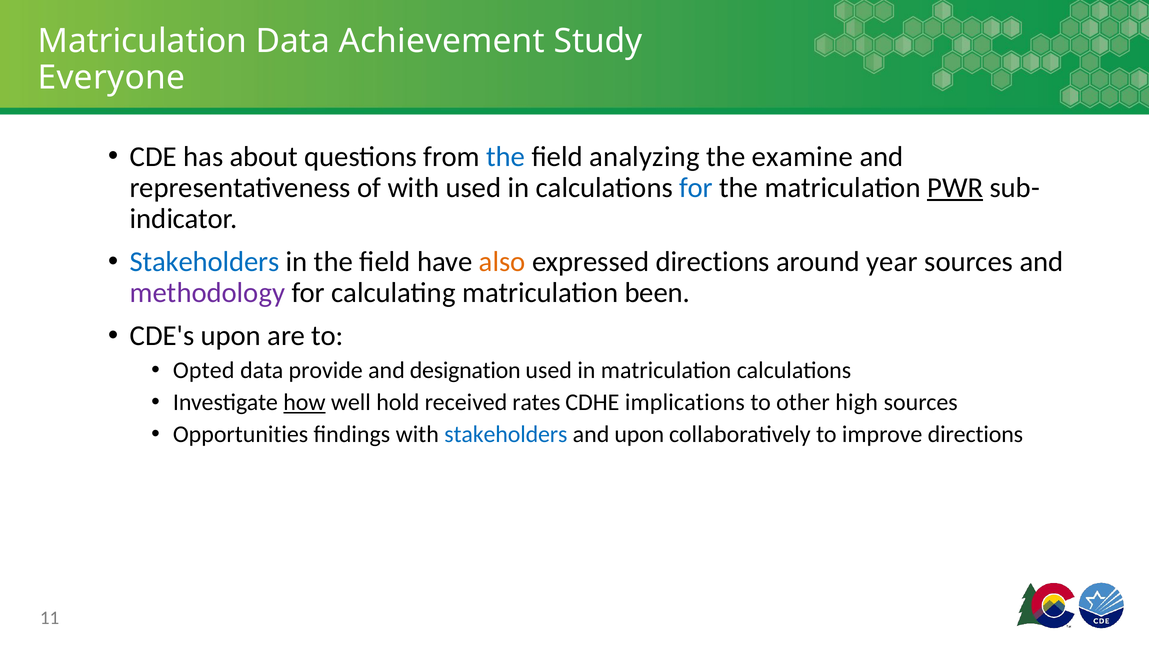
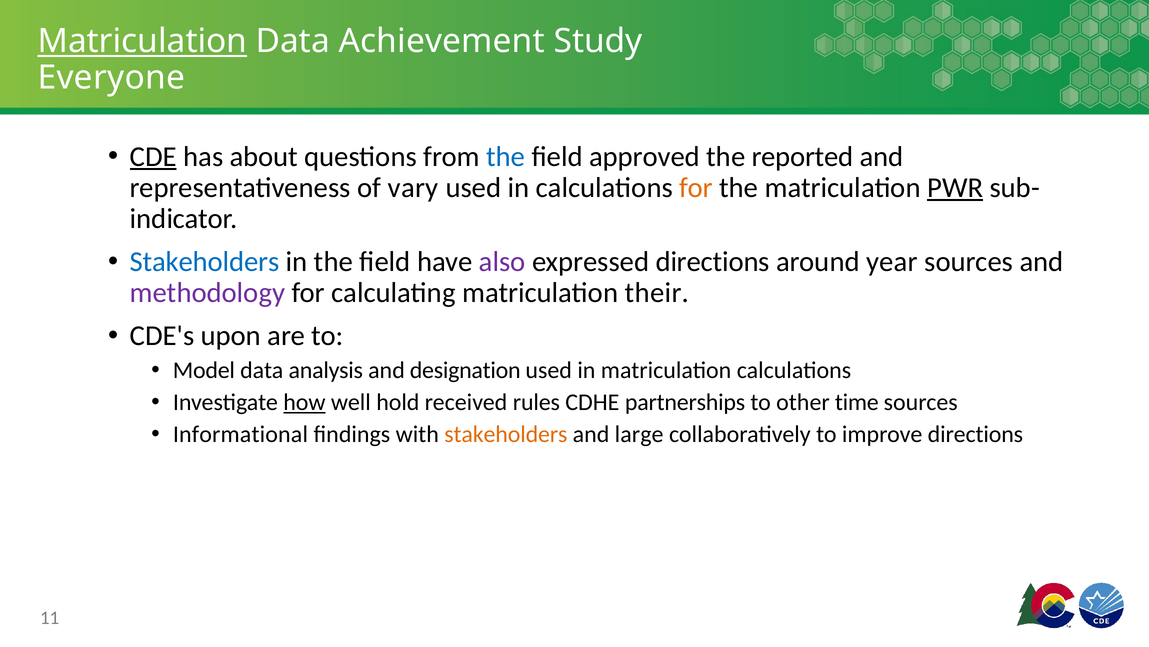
Matriculation underline: none -> present (142, 41)
CDE underline: none -> present (153, 156)
analyzing: analyzing -> approved (645, 156)
examine: examine -> reported (803, 156)
of with: with -> vary (413, 187)
for colour: blue -> orange (696, 187)
also colour: orange -> purple (502, 261)
been: been -> their (657, 293)
Opted: Opted -> Model (204, 370)
provide: provide -> analysis (326, 370)
rates: rates -> rules (536, 402)
implications: implications -> partnerships (685, 402)
high: high -> time (857, 402)
Opportunities: Opportunities -> Informational (240, 434)
stakeholders colour: blue -> orange (506, 434)
and upon: upon -> large (639, 434)
